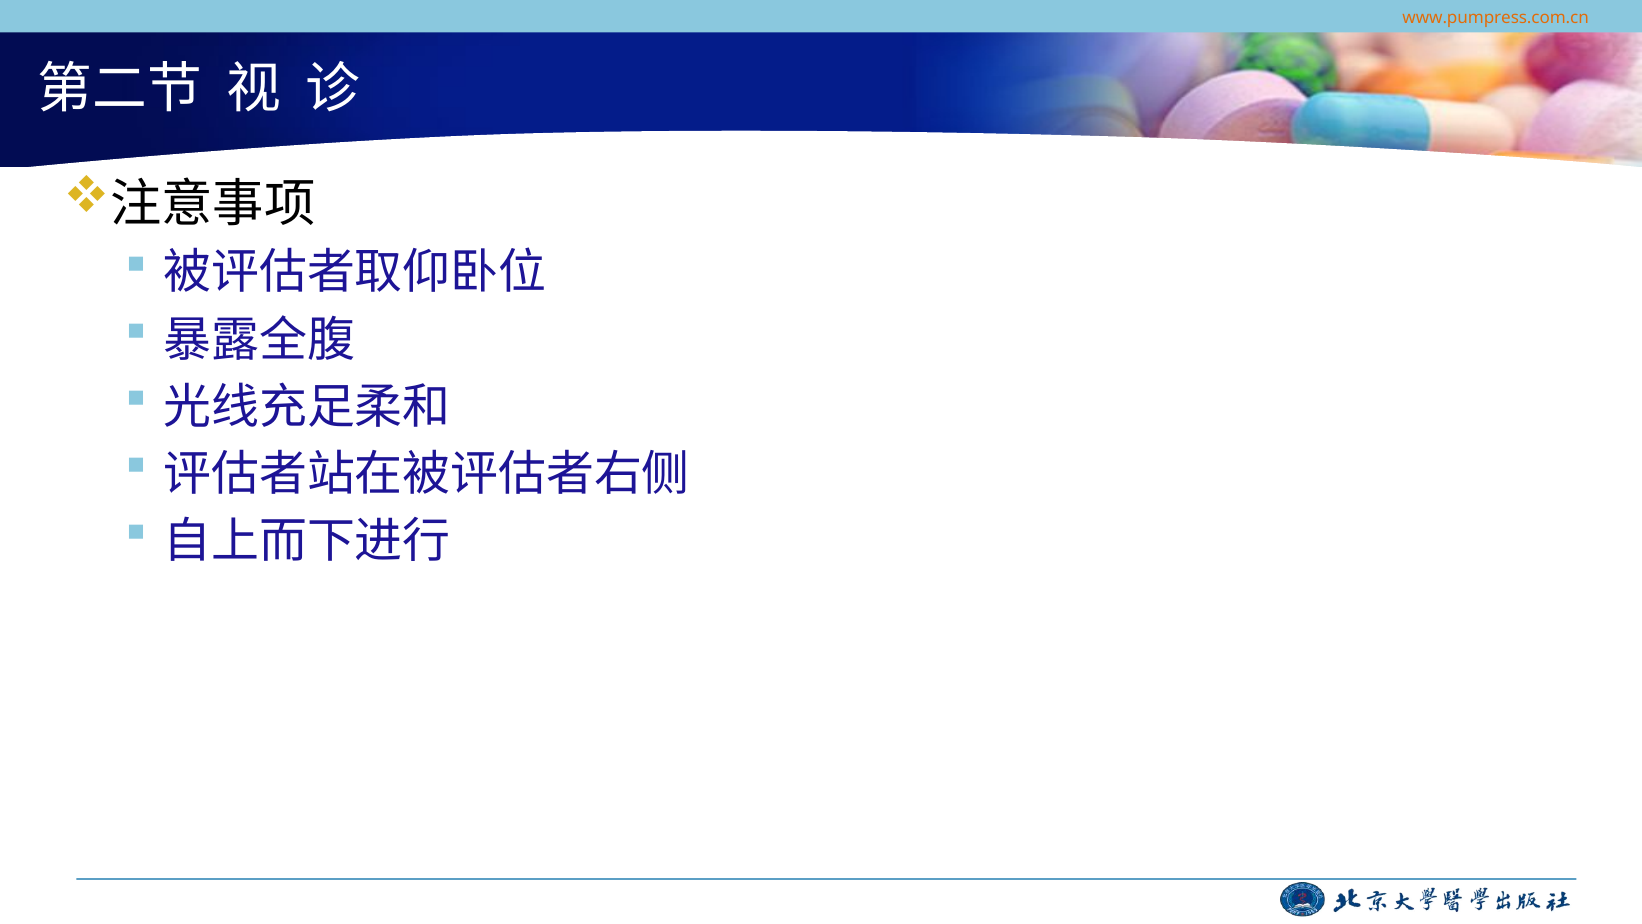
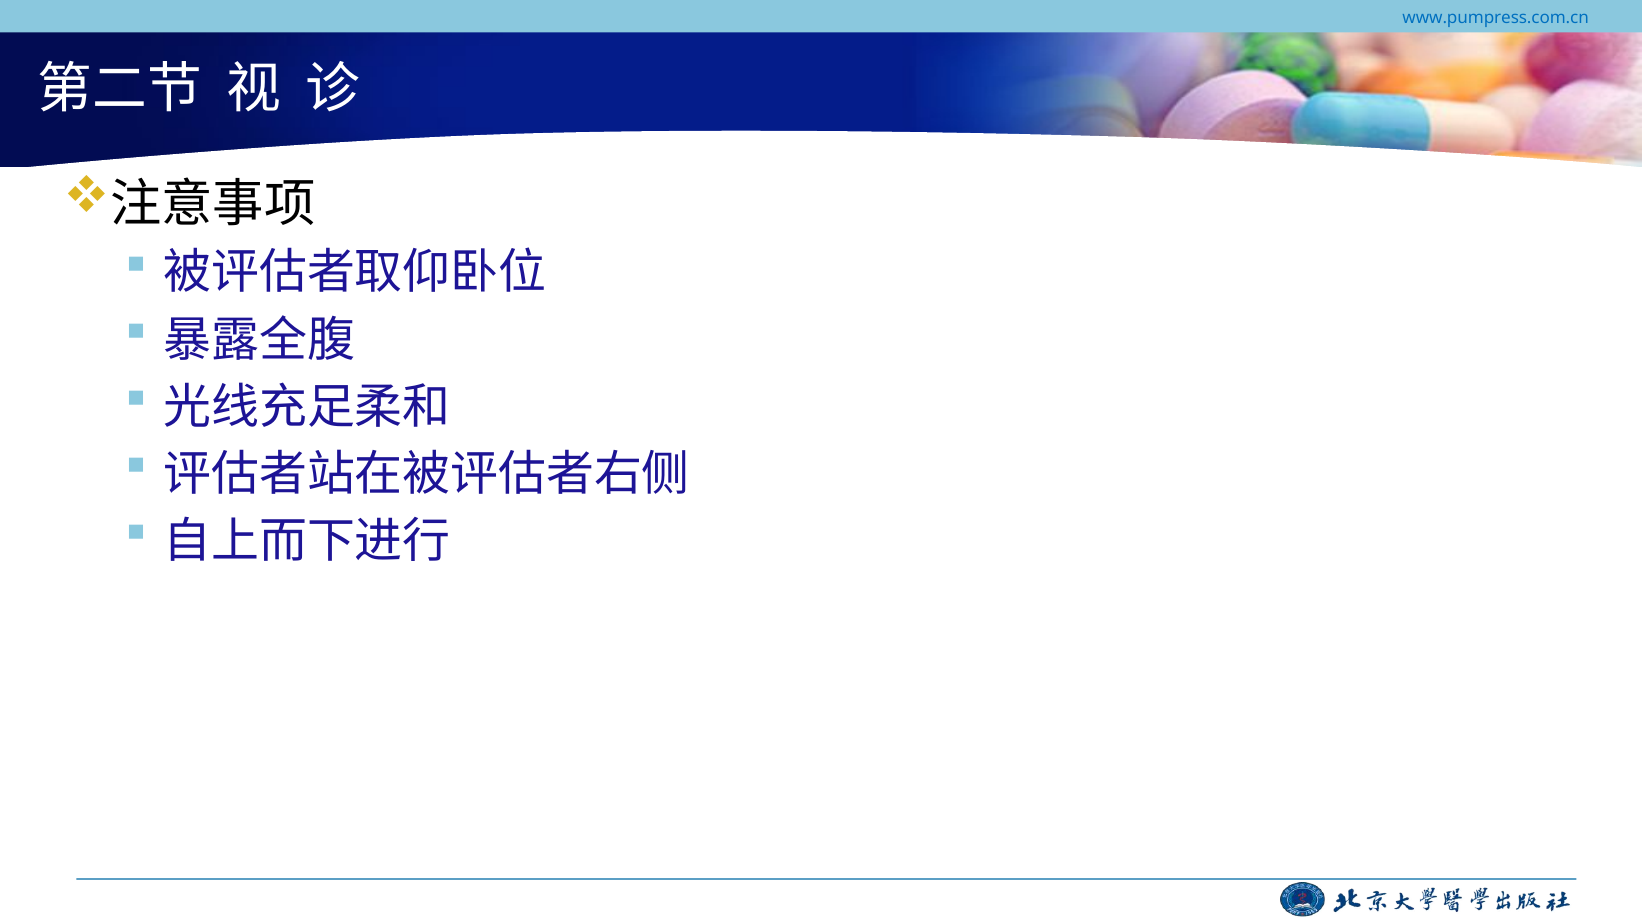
www.pumpress.com.cn colour: orange -> blue (1496, 18)
